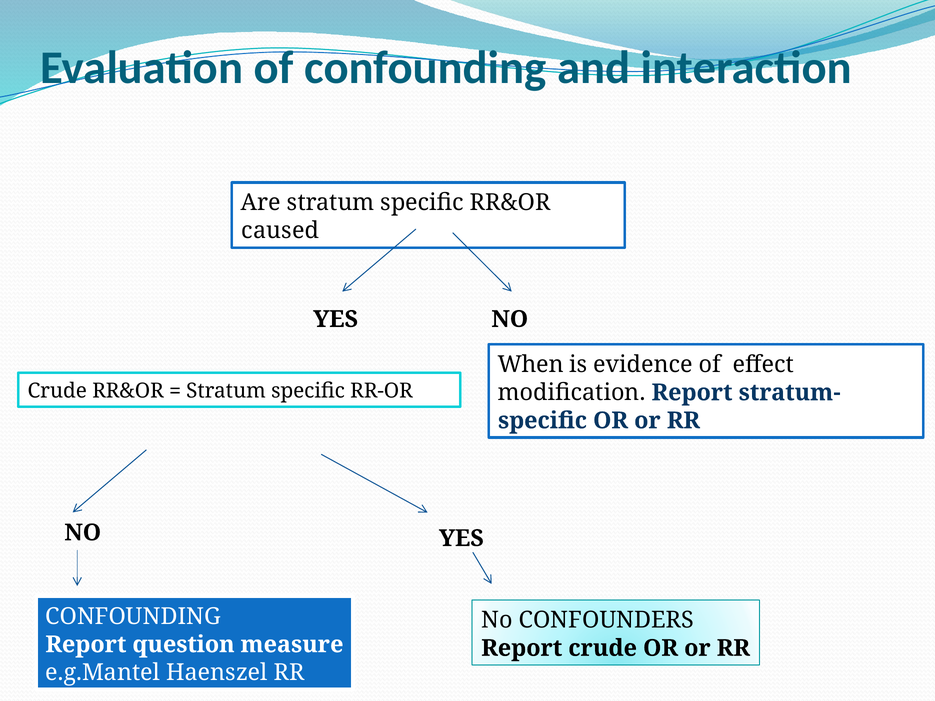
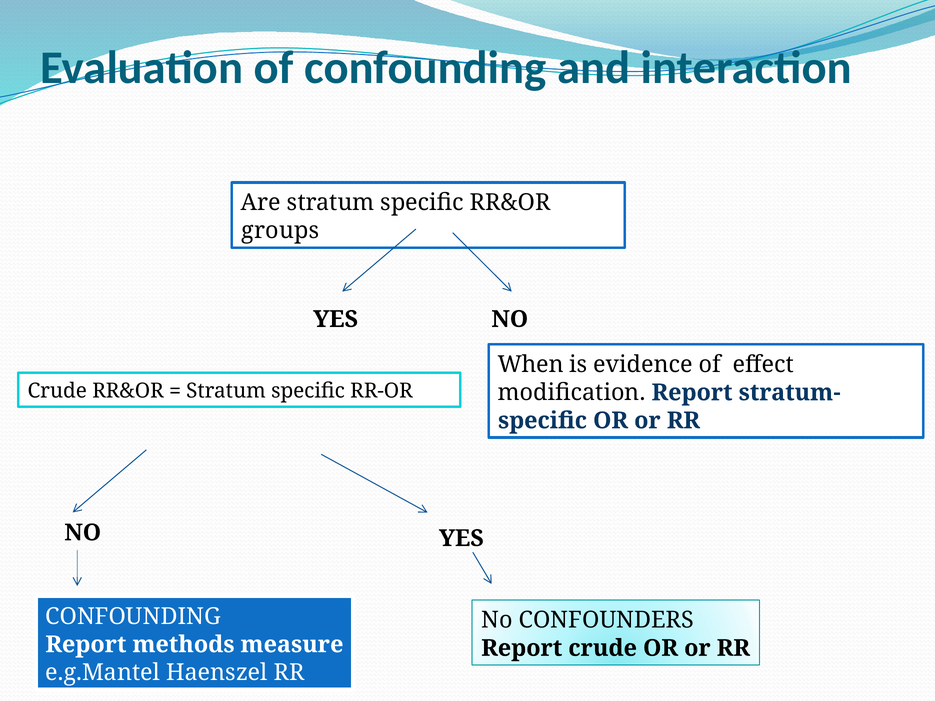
caused: caused -> groups (280, 231)
question: question -> methods (184, 645)
